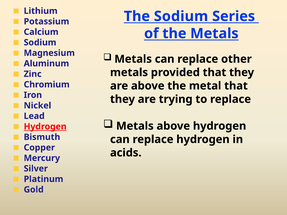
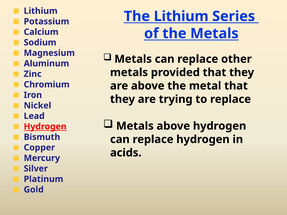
The Sodium: Sodium -> Lithium (181, 16)
